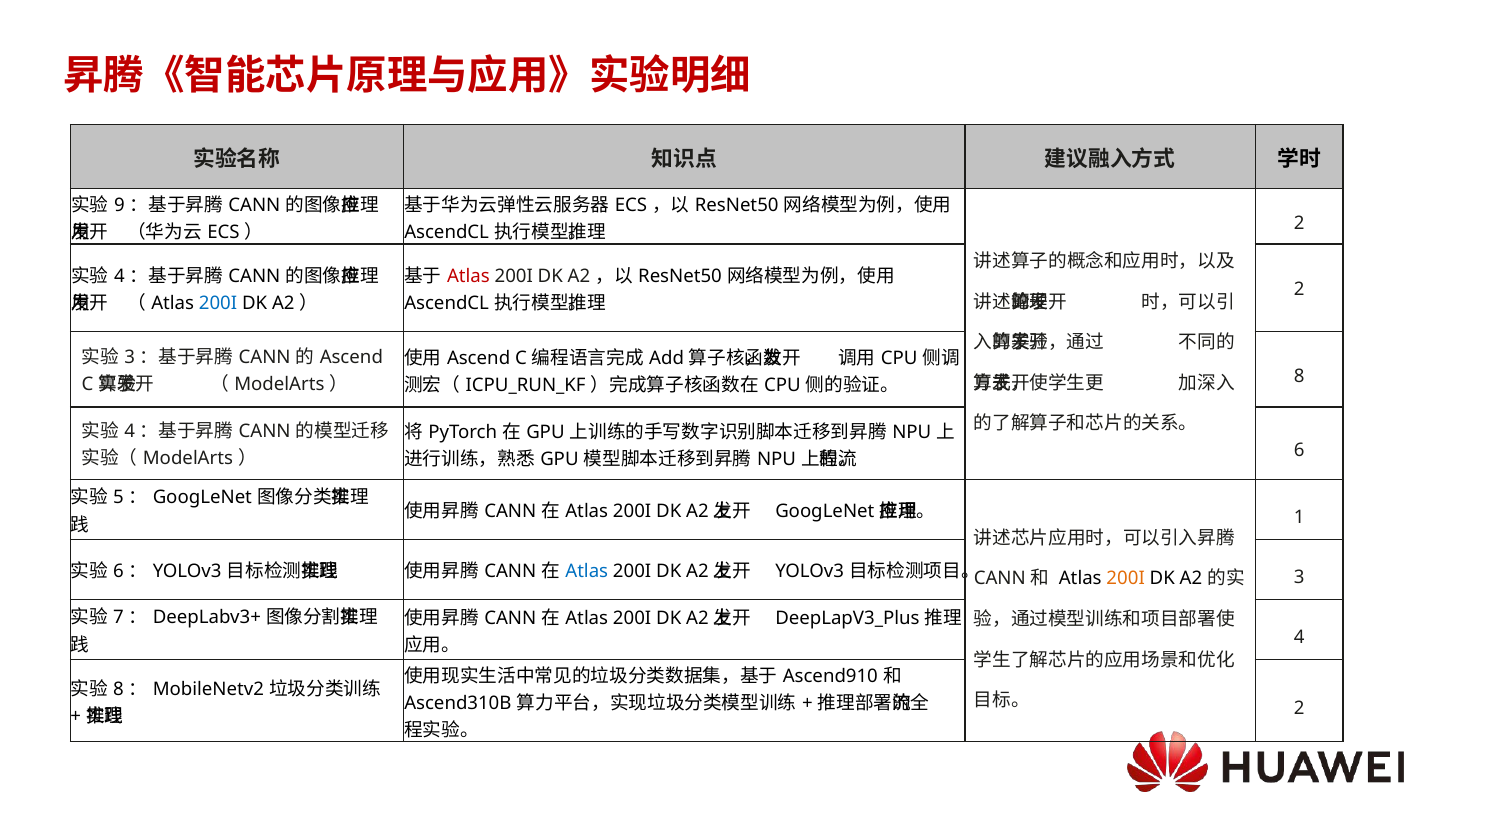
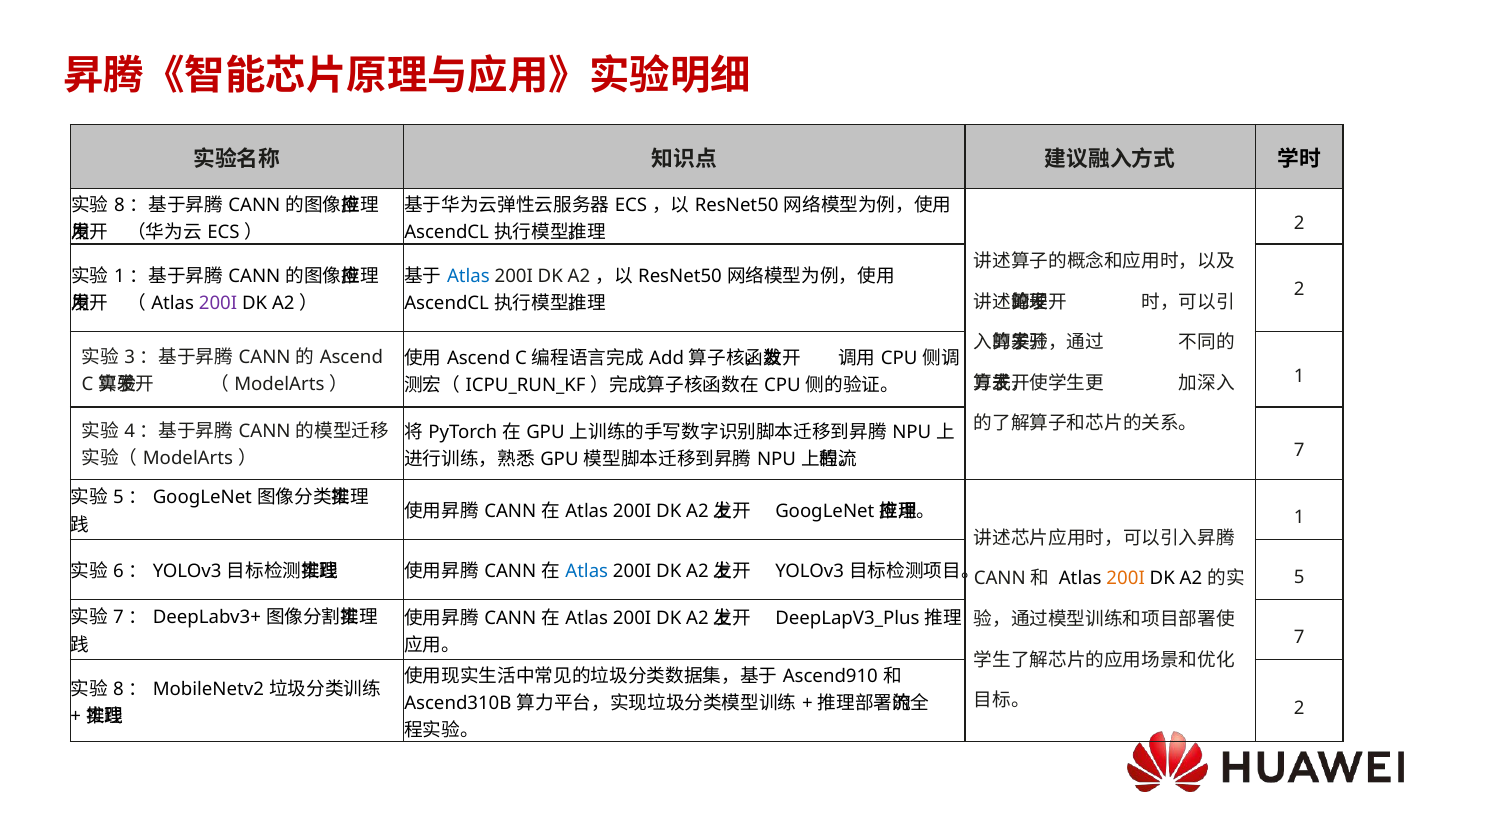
9: 9 -> 8 (119, 205)
4: 4 -> 1 (119, 277)
Atlas colour: red -> blue (468, 277)
200I colour: blue -> purple (218, 304)
8: 8 -> 1 (1299, 377)
6: 6 -> 7 (1299, 450)
3: 3 -> 5 (1299, 577)
4: 4 -> 7 (1299, 636)
